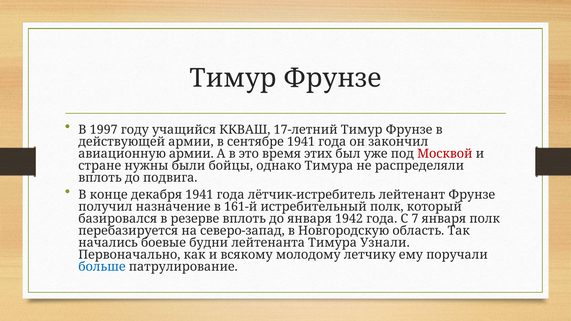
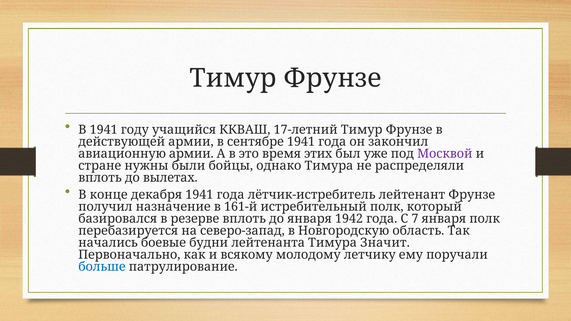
В 1997: 1997 -> 1941 (104, 130)
Москвой colour: red -> purple (445, 154)
подвига: подвига -> вылетах (170, 178)
Узнали: Узнали -> Значит (385, 243)
